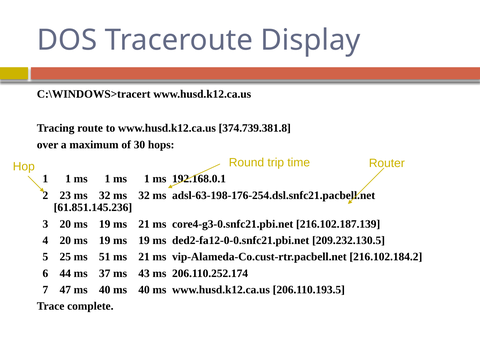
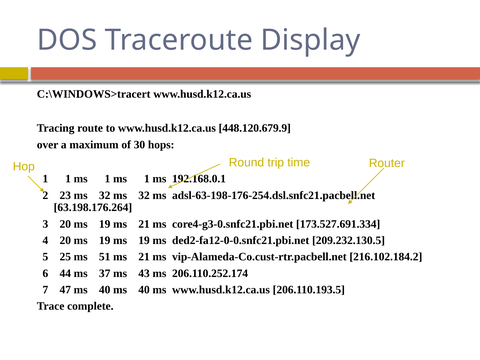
374.739.381.8: 374.739.381.8 -> 448.120.679.9 (255, 128)
61.851.145.236: 61.851.145.236 -> 63.198.176.264 (93, 208)
216.102.187.139: 216.102.187.139 -> 173.527.691.334 (338, 224)
